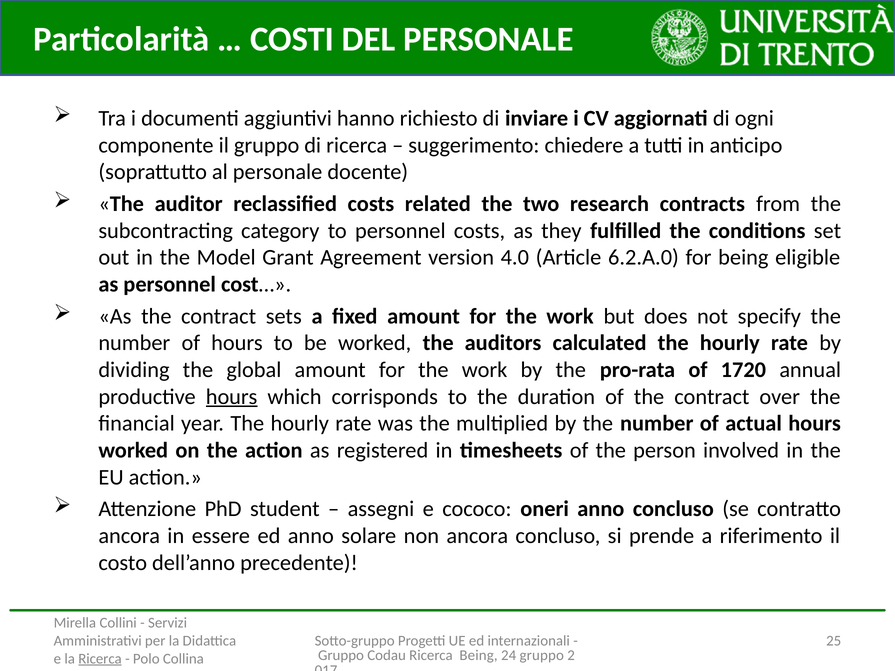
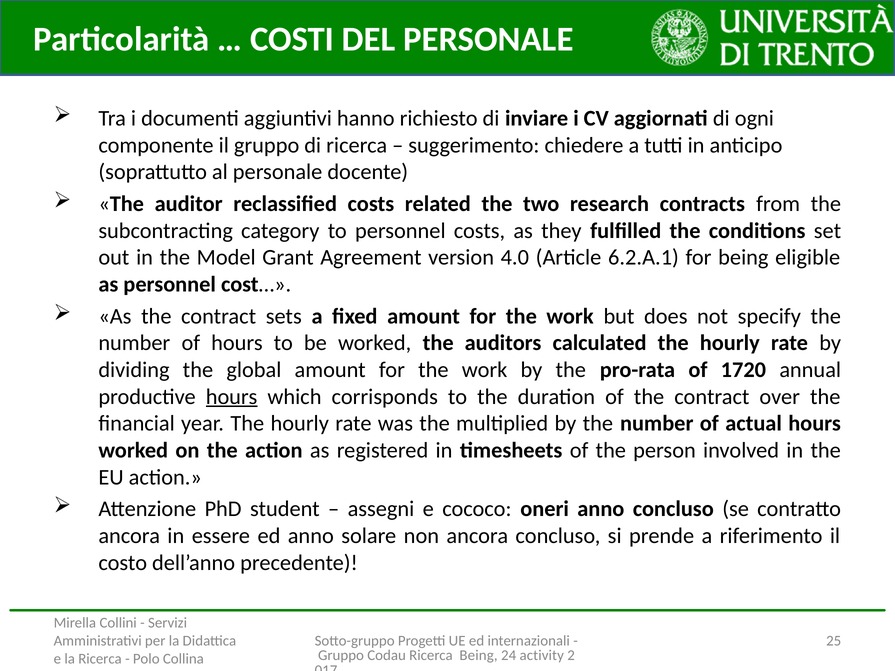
6.2.A.0: 6.2.A.0 -> 6.2.A.1 (643, 258)
24 gruppo: gruppo -> activity (542, 656)
Ricerca underline: present -> none (100, 659)
